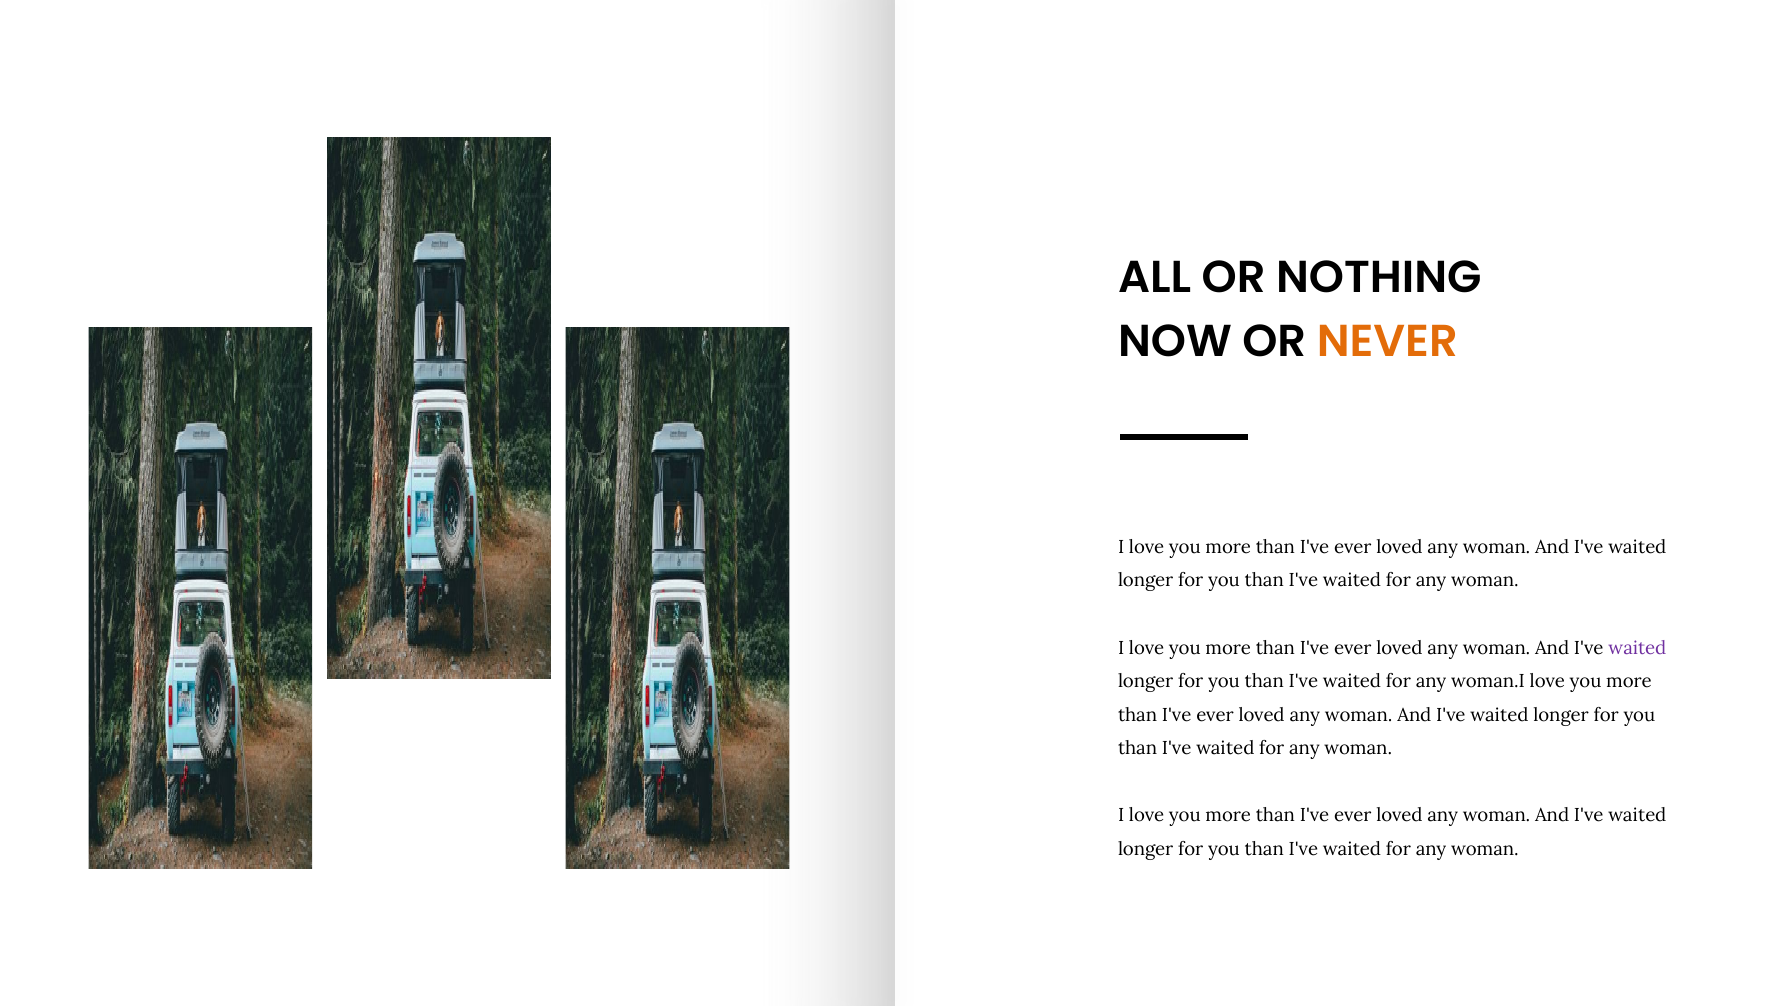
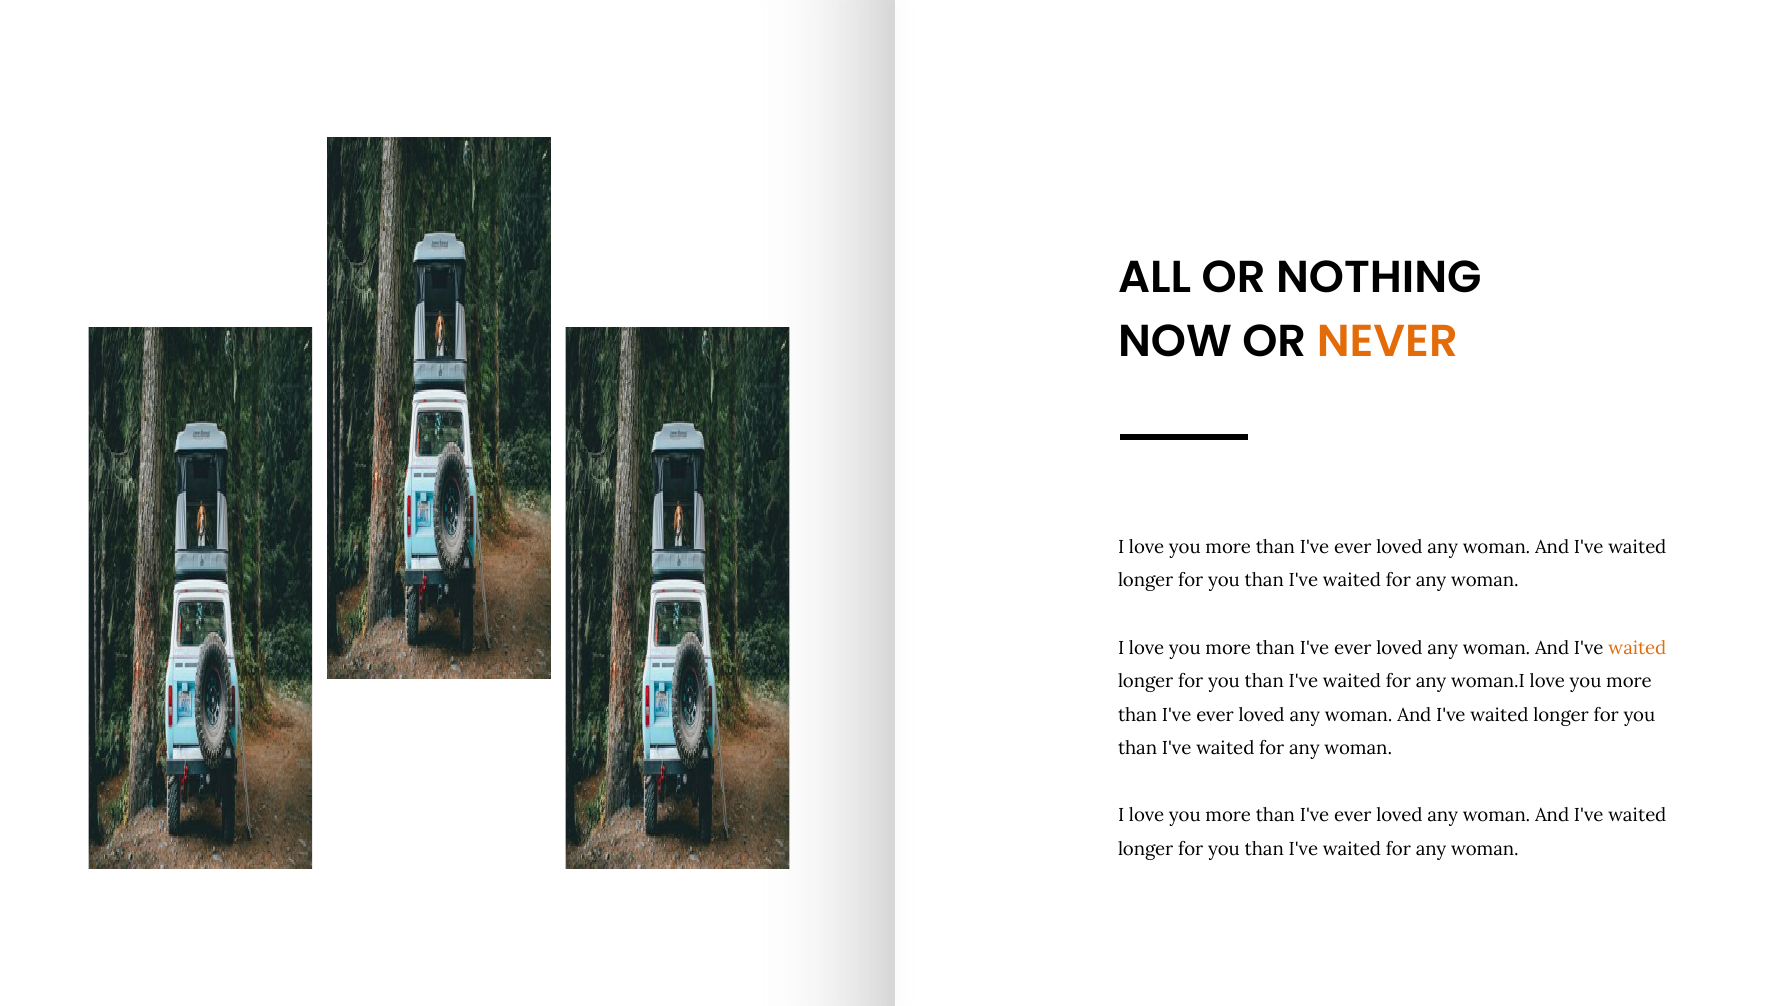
waited colour: purple -> orange (1637, 648)
